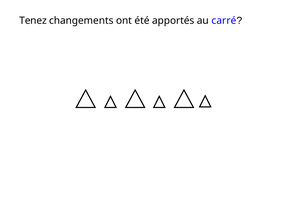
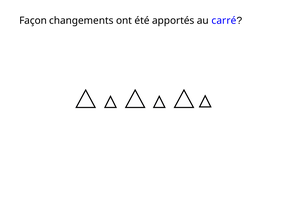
Tenez: Tenez -> Façon (33, 21)
